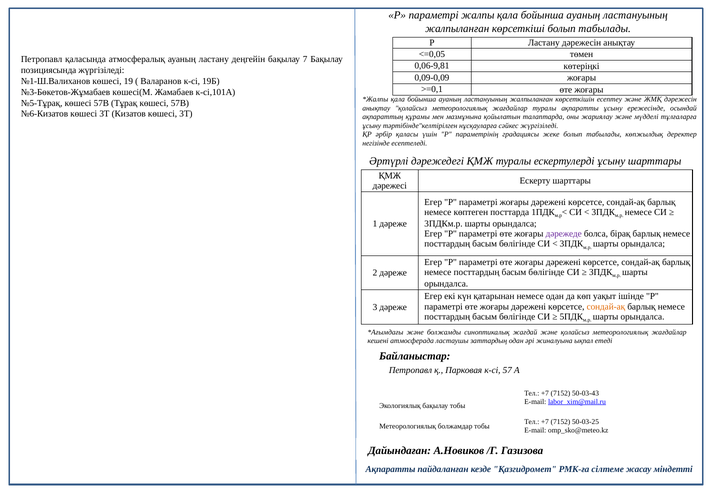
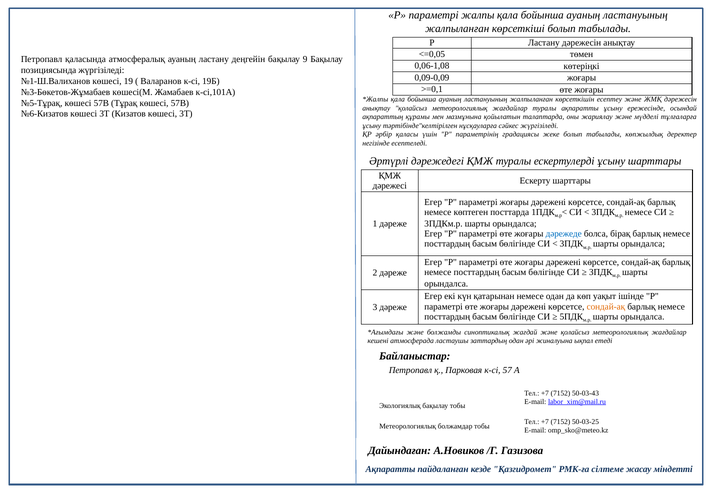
7: 7 -> 9 (305, 59)
0,06-9,81: 0,06-9,81 -> 0,06-1,08 (432, 66)
дәрежеде colour: purple -> blue (564, 234)
